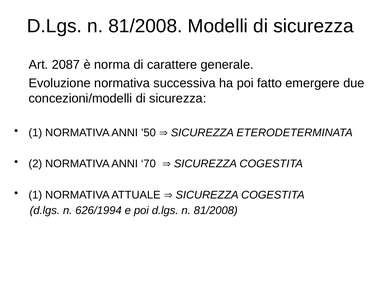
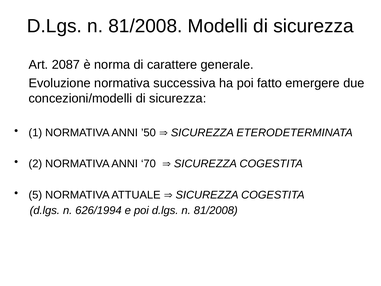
1: 1 -> 5 (35, 195)
